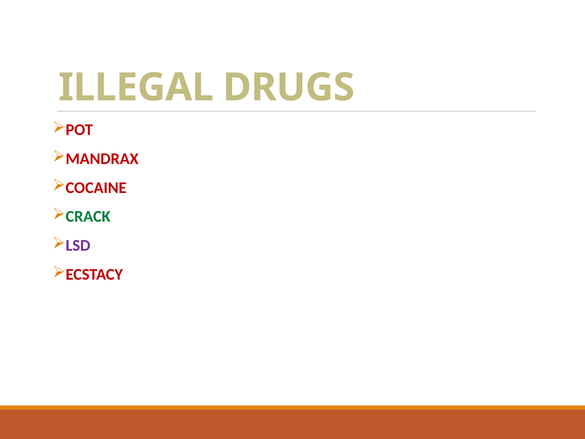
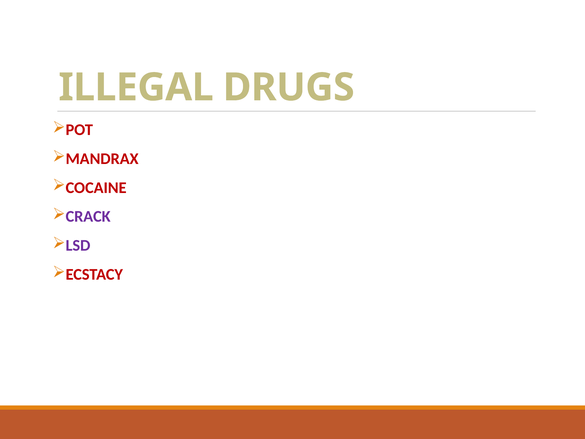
CRACK colour: green -> purple (88, 216)
